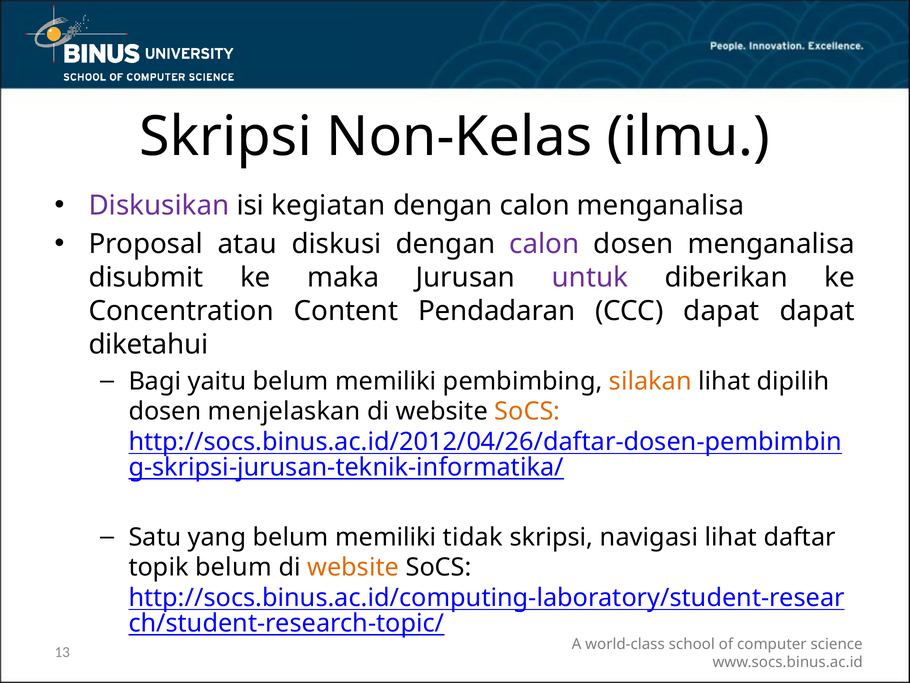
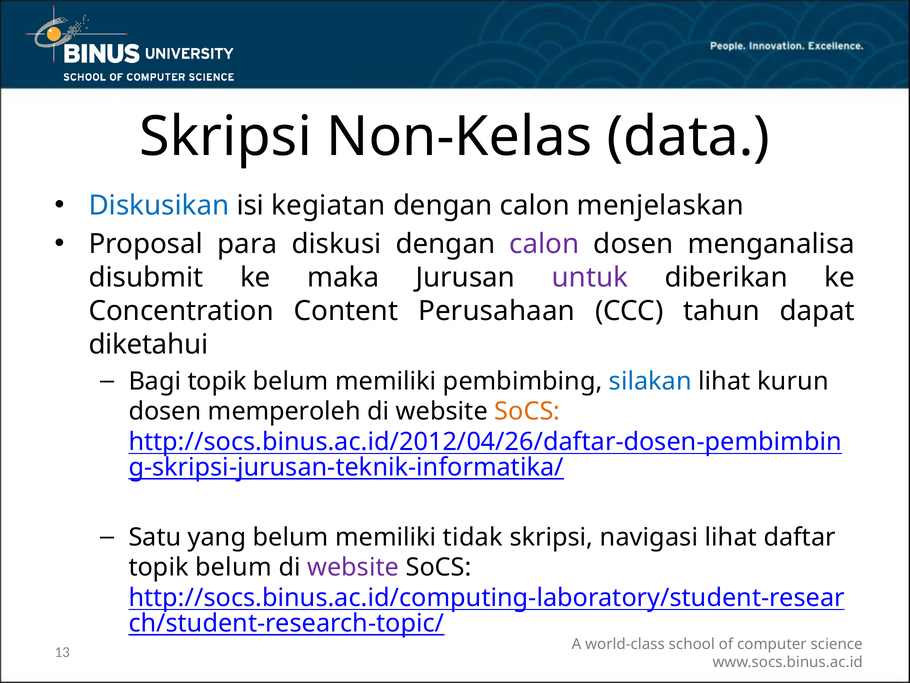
ilmu: ilmu -> data (688, 137)
Diskusikan colour: purple -> blue (159, 205)
calon menganalisa: menganalisa -> menjelaskan (660, 205)
atau: atau -> para (247, 244)
Pendadaran: Pendadaran -> Perusahaan (497, 311)
CCC dapat: dapat -> tahun (722, 311)
Bagi yaitu: yaitu -> topik (217, 381)
silakan colour: orange -> blue (650, 381)
dipilih: dipilih -> kurun (793, 381)
menjelaskan: menjelaskan -> memperoleh (284, 411)
website colour: orange -> purple (353, 567)
